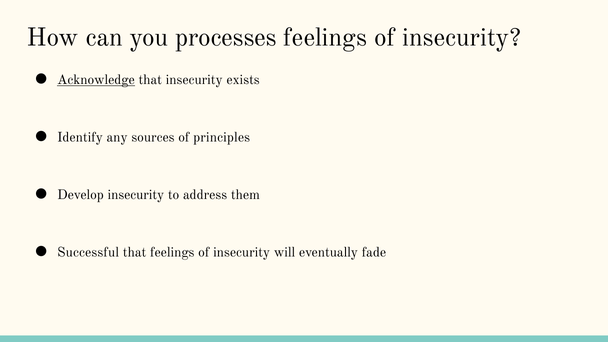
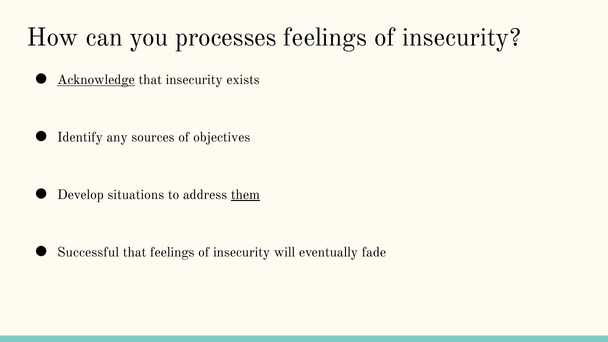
principles: principles -> objectives (222, 137)
Develop insecurity: insecurity -> situations (136, 195)
them underline: none -> present (245, 195)
